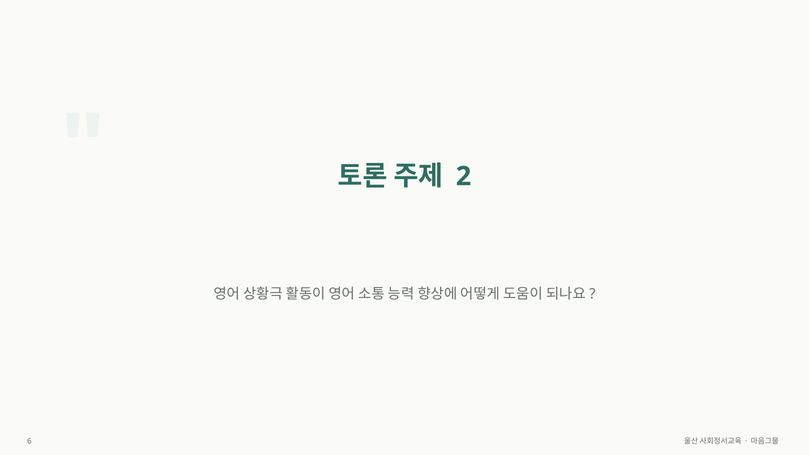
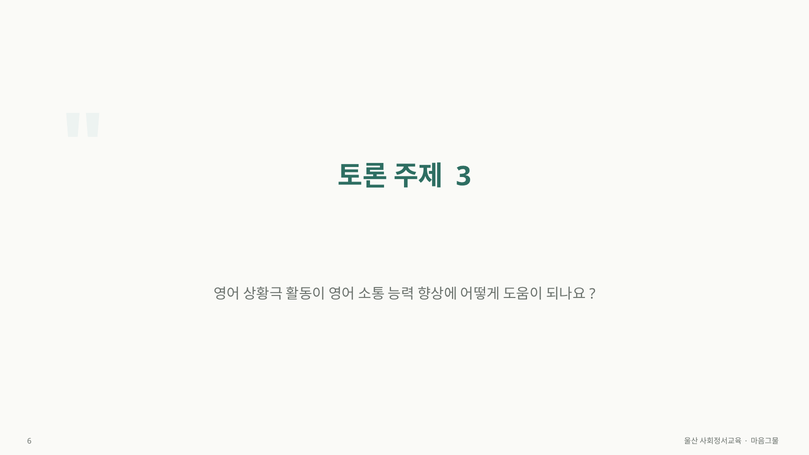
2: 2 -> 3 (464, 176)
